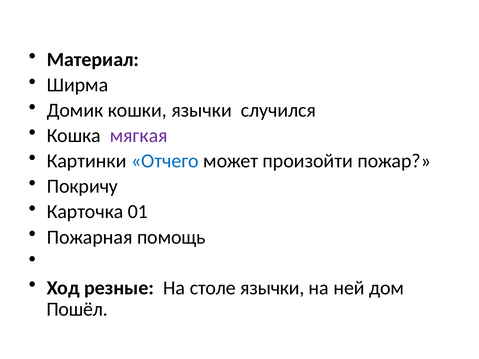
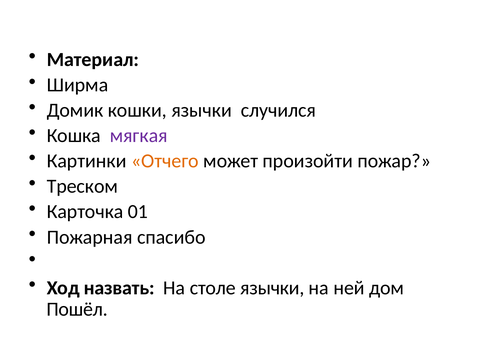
Отчего colour: blue -> orange (165, 161)
Покричу: Покричу -> Треском (82, 187)
помощь: помощь -> спасибо (171, 237)
резные: резные -> назвать (119, 288)
